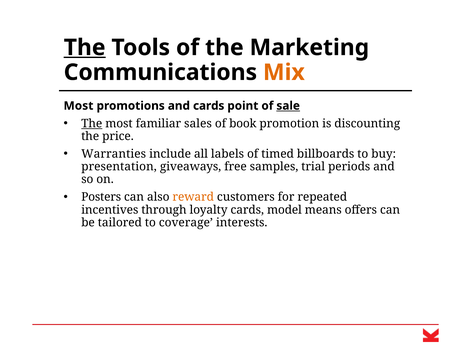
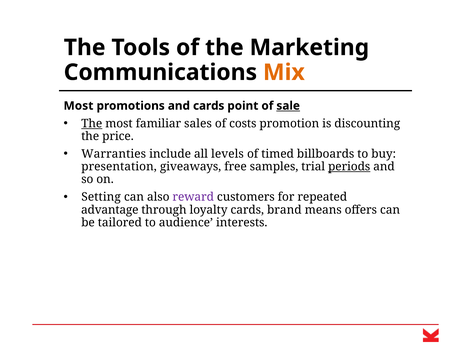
The underline: present -> none (85, 47)
book: book -> costs (243, 123)
labels: labels -> levels (227, 154)
periods underline: none -> present (349, 166)
Posters: Posters -> Setting (101, 197)
reward colour: orange -> purple (193, 197)
incentives: incentives -> advantage (110, 209)
model: model -> brand (284, 209)
coverage: coverage -> audience (186, 222)
